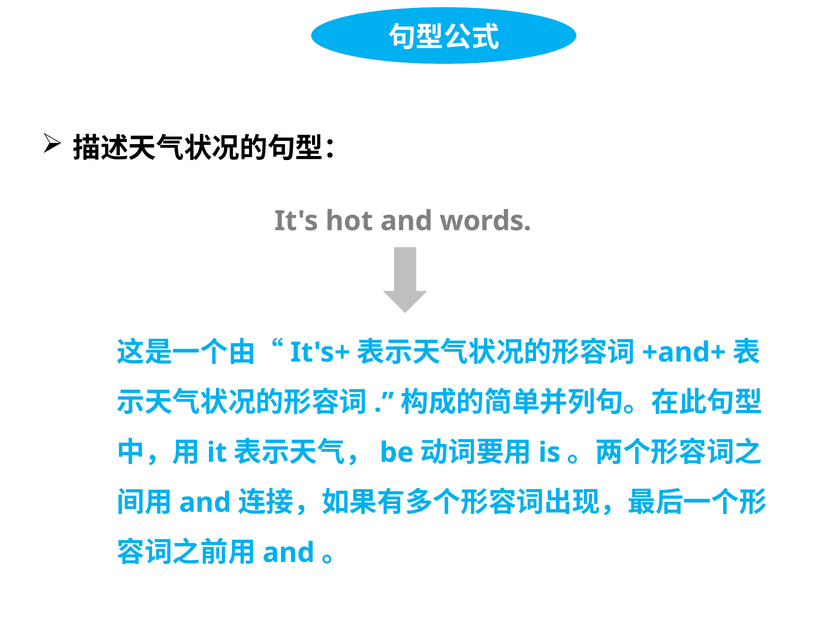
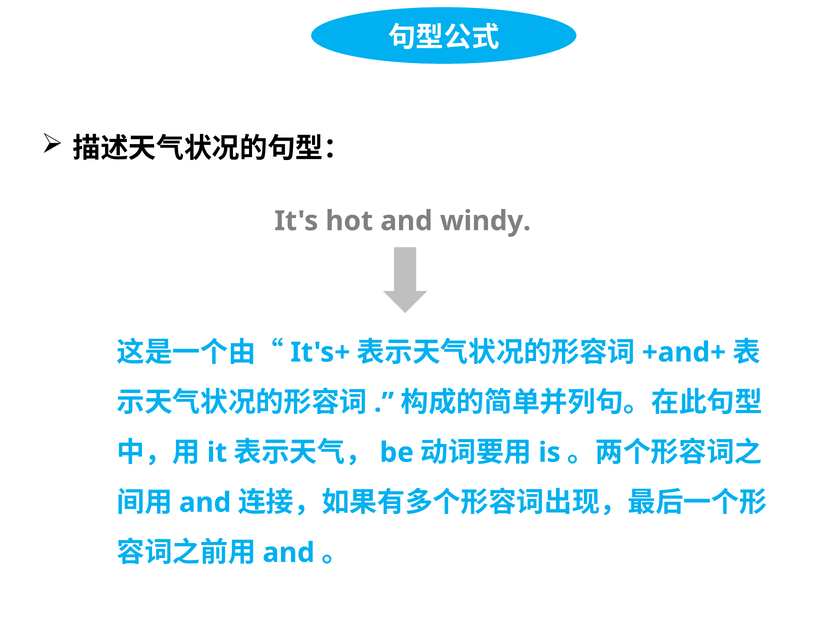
words: words -> windy (485, 221)
